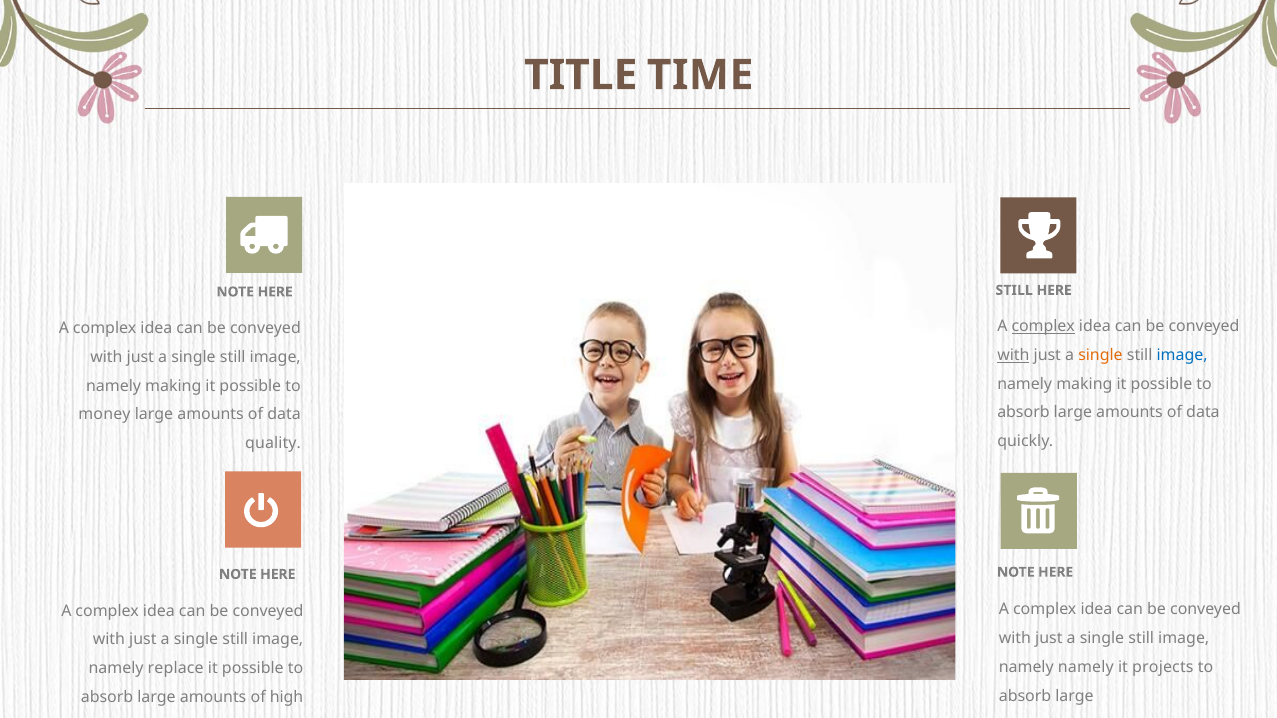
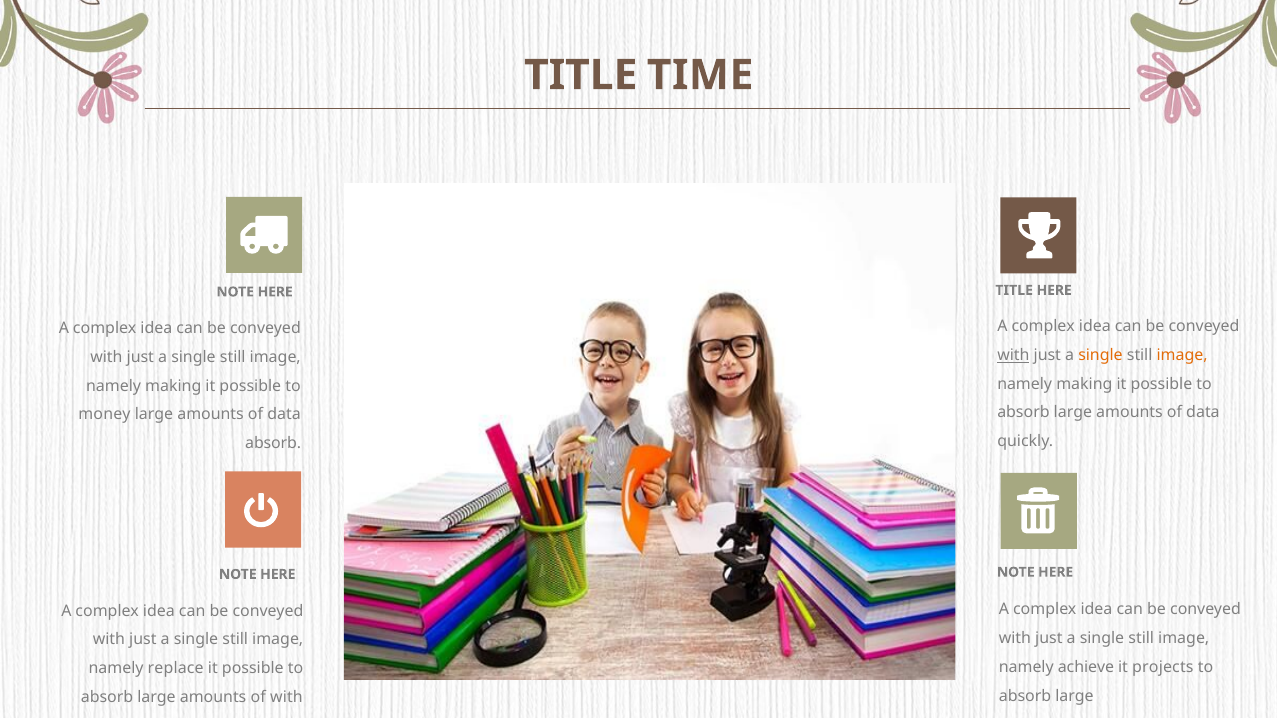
STILL: STILL -> TITLE (1014, 290)
complex underline: present -> none (1043, 327)
image colour: blue -> orange (1182, 356)
quality: quality -> absorb (273, 444)
namely namely: namely -> achieve (1086, 668)
of high: high -> with (286, 697)
